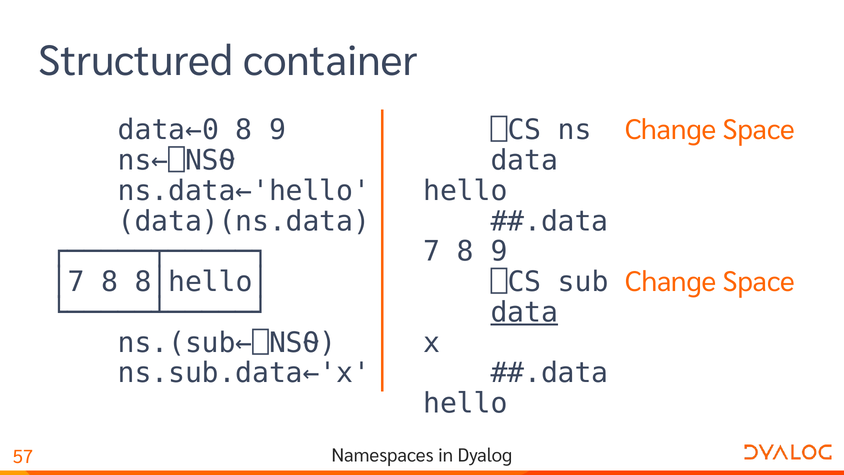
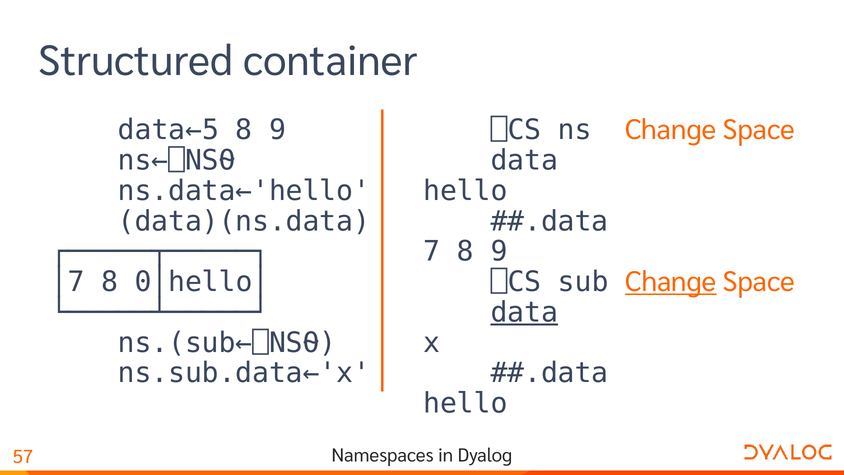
data←0: data←0 -> data←5 (168, 130)
8│hello│: 8│hello│ -> 0│hello│ (202, 282)
Change underline: none -> present (671, 282)
